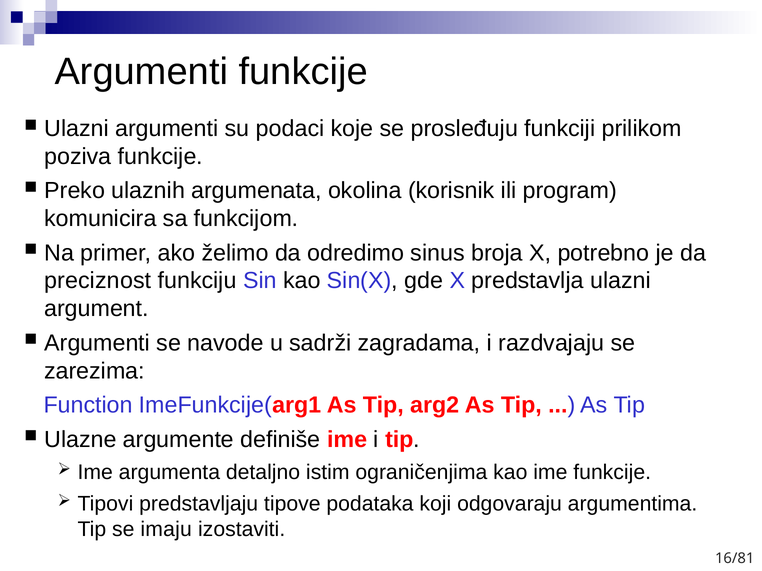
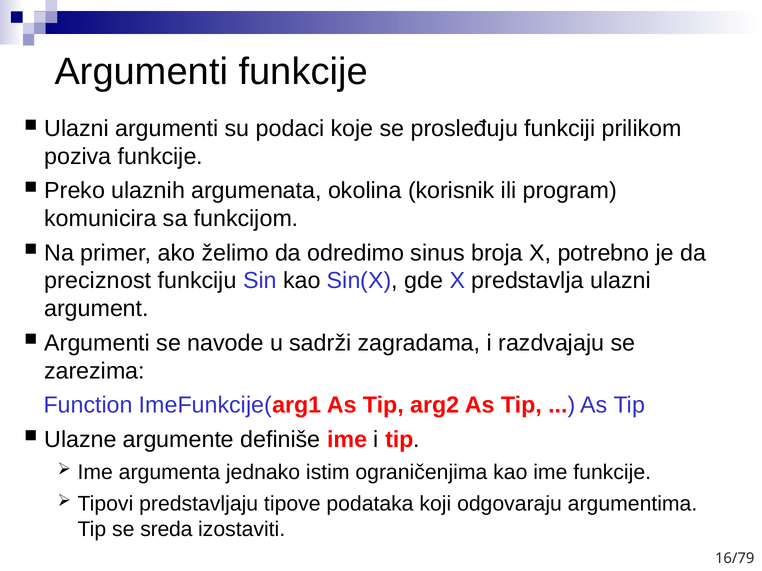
detaljno: detaljno -> jednako (263, 473)
imaju: imaju -> sreda (166, 530)
16/81: 16/81 -> 16/79 (735, 559)
